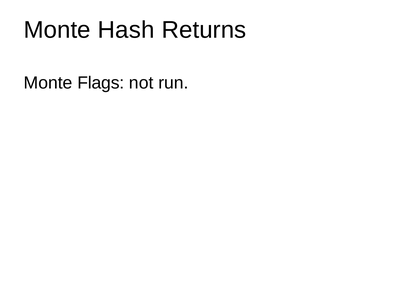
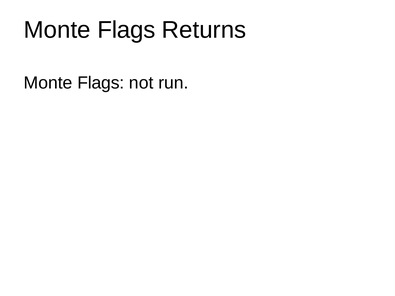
Hash: Hash -> Flags (126, 30)
